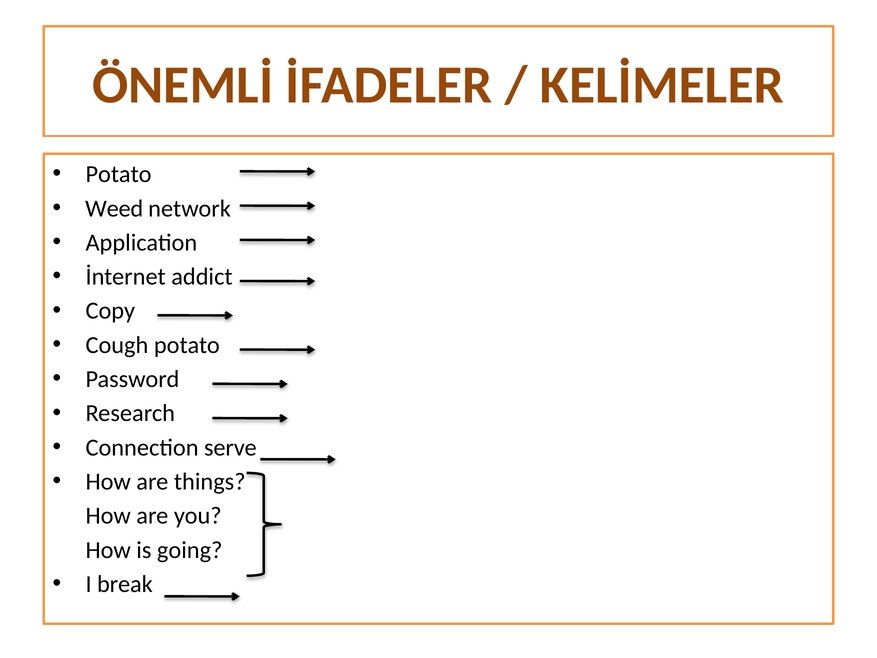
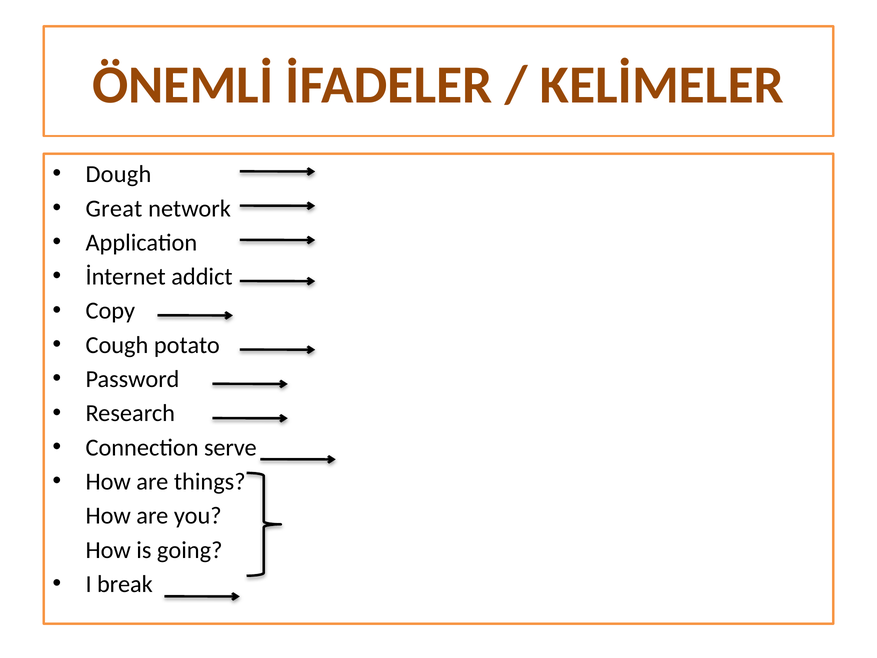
Potato: Potato -> Dough (118, 174)
Weed: Weed -> Great (114, 208)
